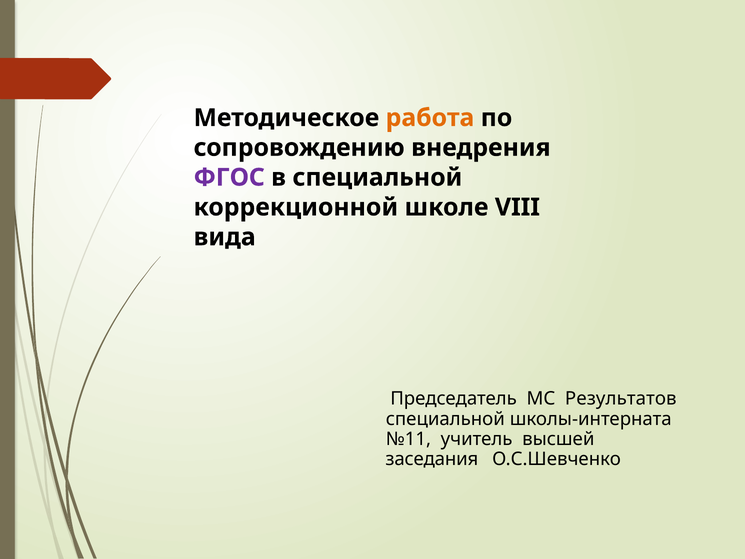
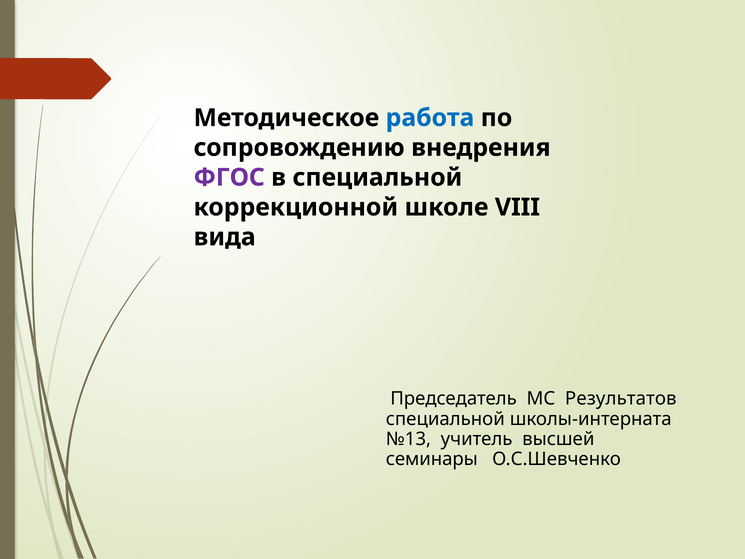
работа colour: orange -> blue (430, 118)
№11: №11 -> №13 (408, 439)
заседания: заседания -> семинары (432, 459)
